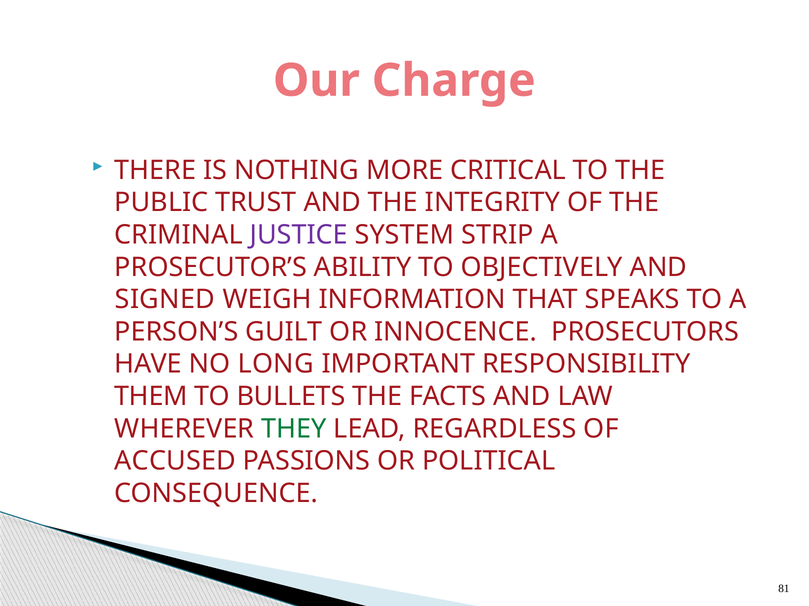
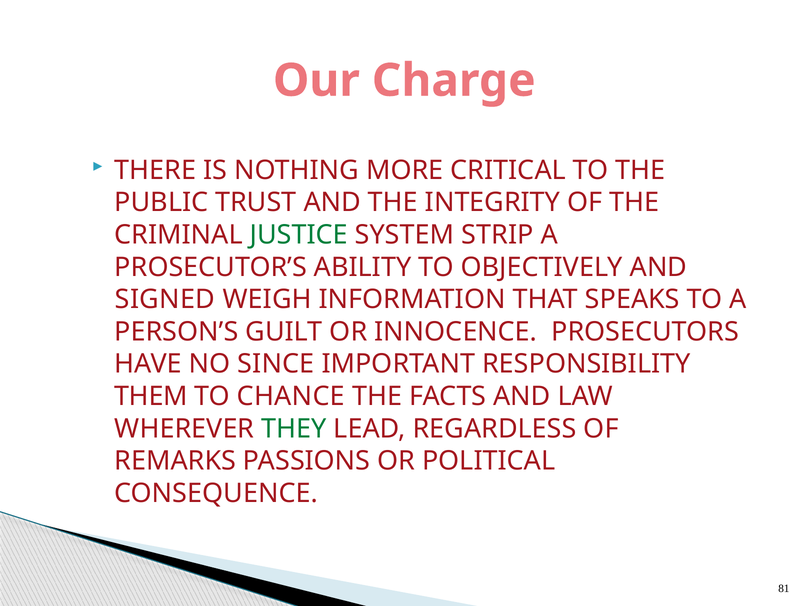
JUSTICE colour: purple -> green (299, 235)
LONG: LONG -> SINCE (276, 365)
BULLETS: BULLETS -> CHANCE (291, 397)
ACCUSED: ACCUSED -> REMARKS (175, 462)
